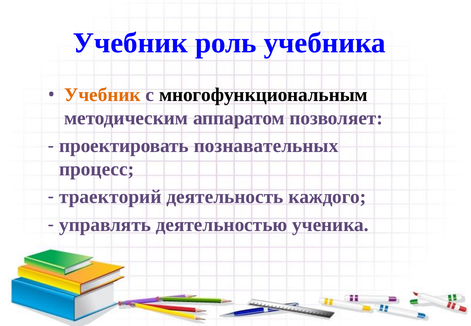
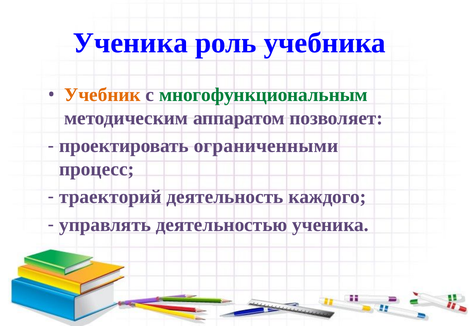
Учебник: Учебник -> Ученика (130, 43)
многофункциональным colour: black -> green (263, 95)
познавательных: познавательных -> ограниченными (266, 146)
